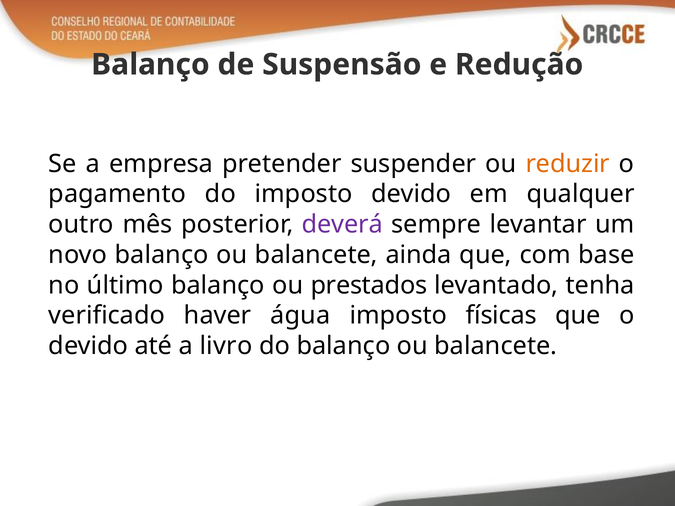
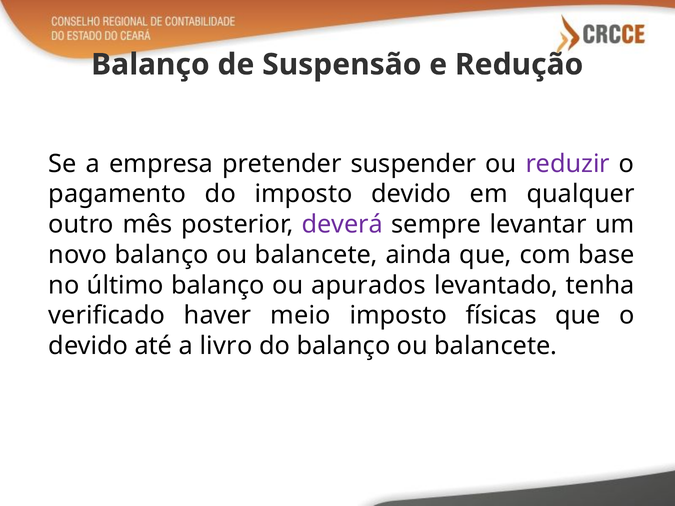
reduzir colour: orange -> purple (568, 164)
prestados: prestados -> apurados (369, 285)
água: água -> meio (300, 316)
